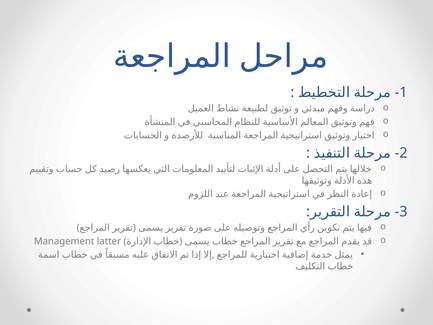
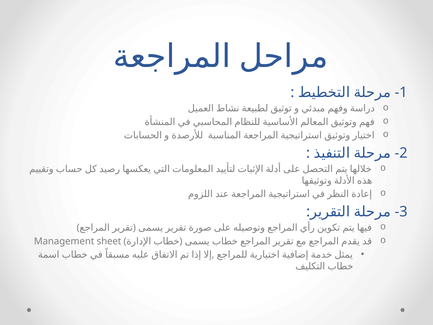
latter: latter -> sheet (109, 241)
